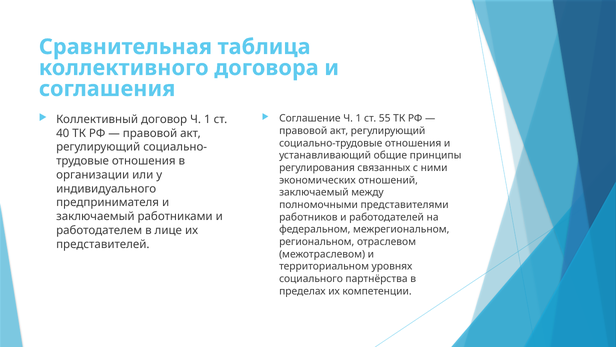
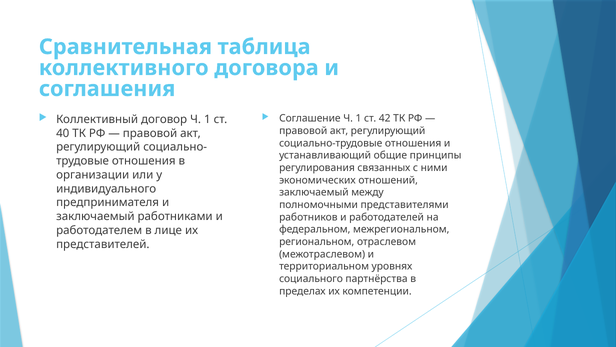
55: 55 -> 42 (385, 118)
